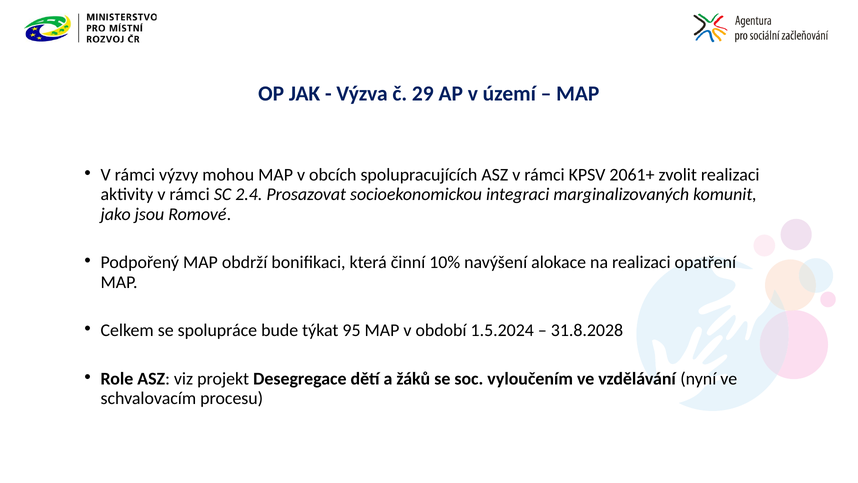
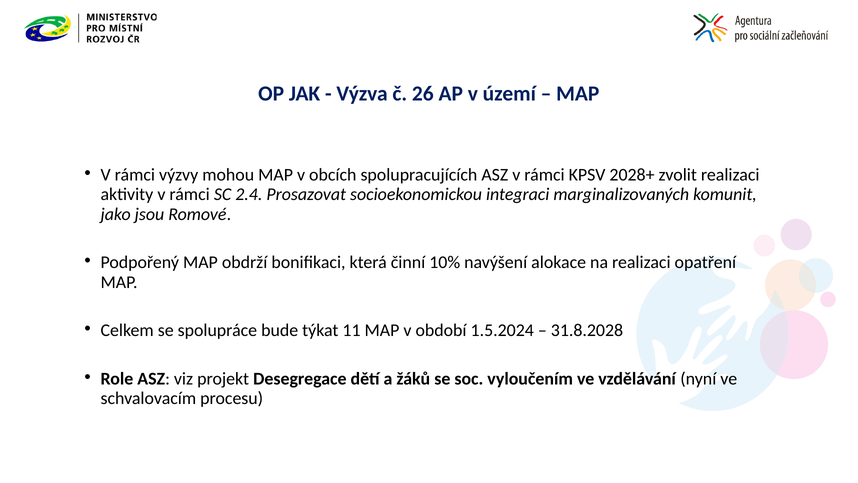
29: 29 -> 26 (423, 93)
2061+: 2061+ -> 2028+ (632, 175)
95: 95 -> 11 (352, 330)
